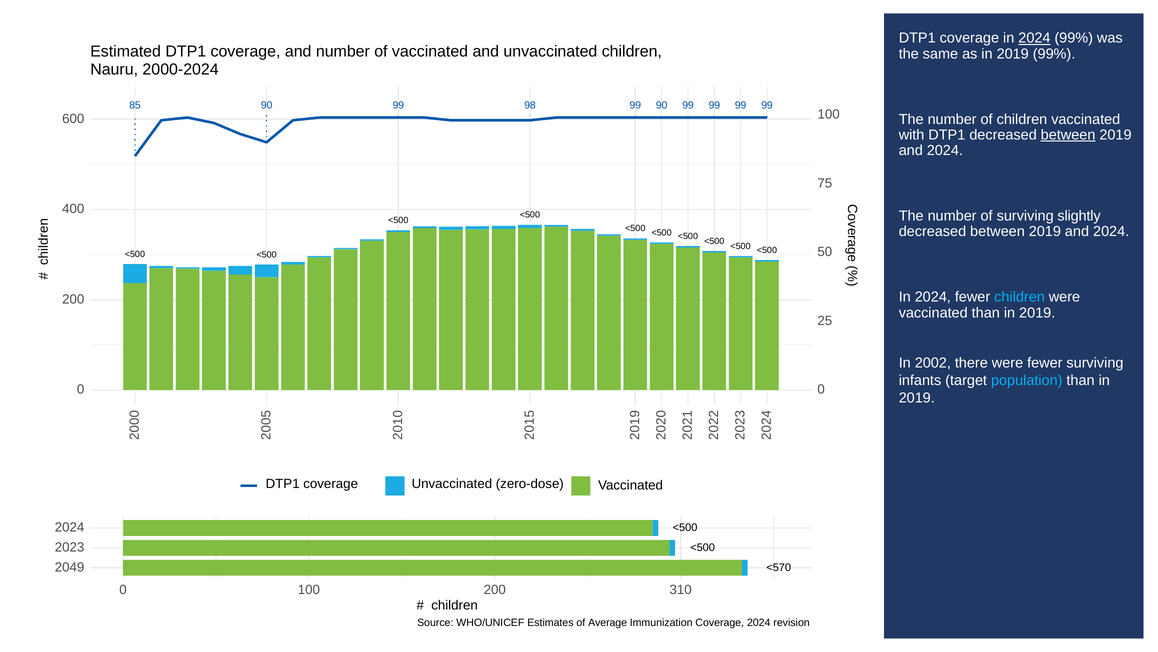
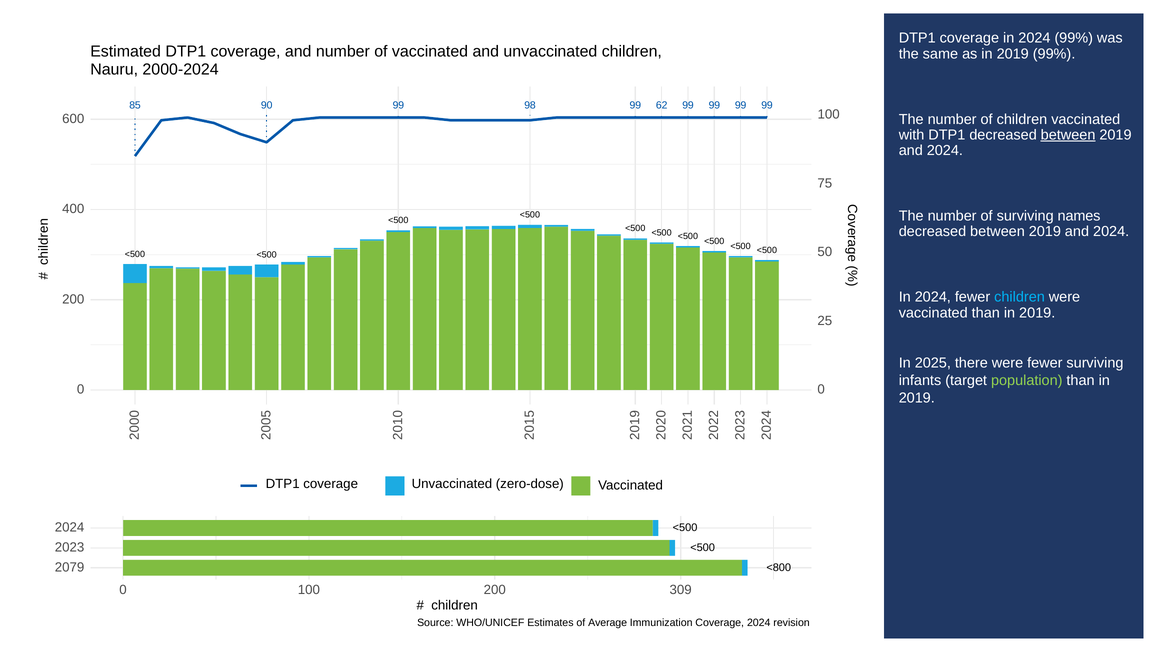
2024 underline: present -> none (1034, 38)
99 90: 90 -> 62 (662, 105)
slightly: slightly -> names (1079, 216)
2002: 2002 -> 2025 (933, 363)
population colour: light blue -> light green (1027, 380)
2049: 2049 -> 2079 (70, 567)
<570: <570 -> <800 (779, 567)
310: 310 -> 309 (681, 589)
